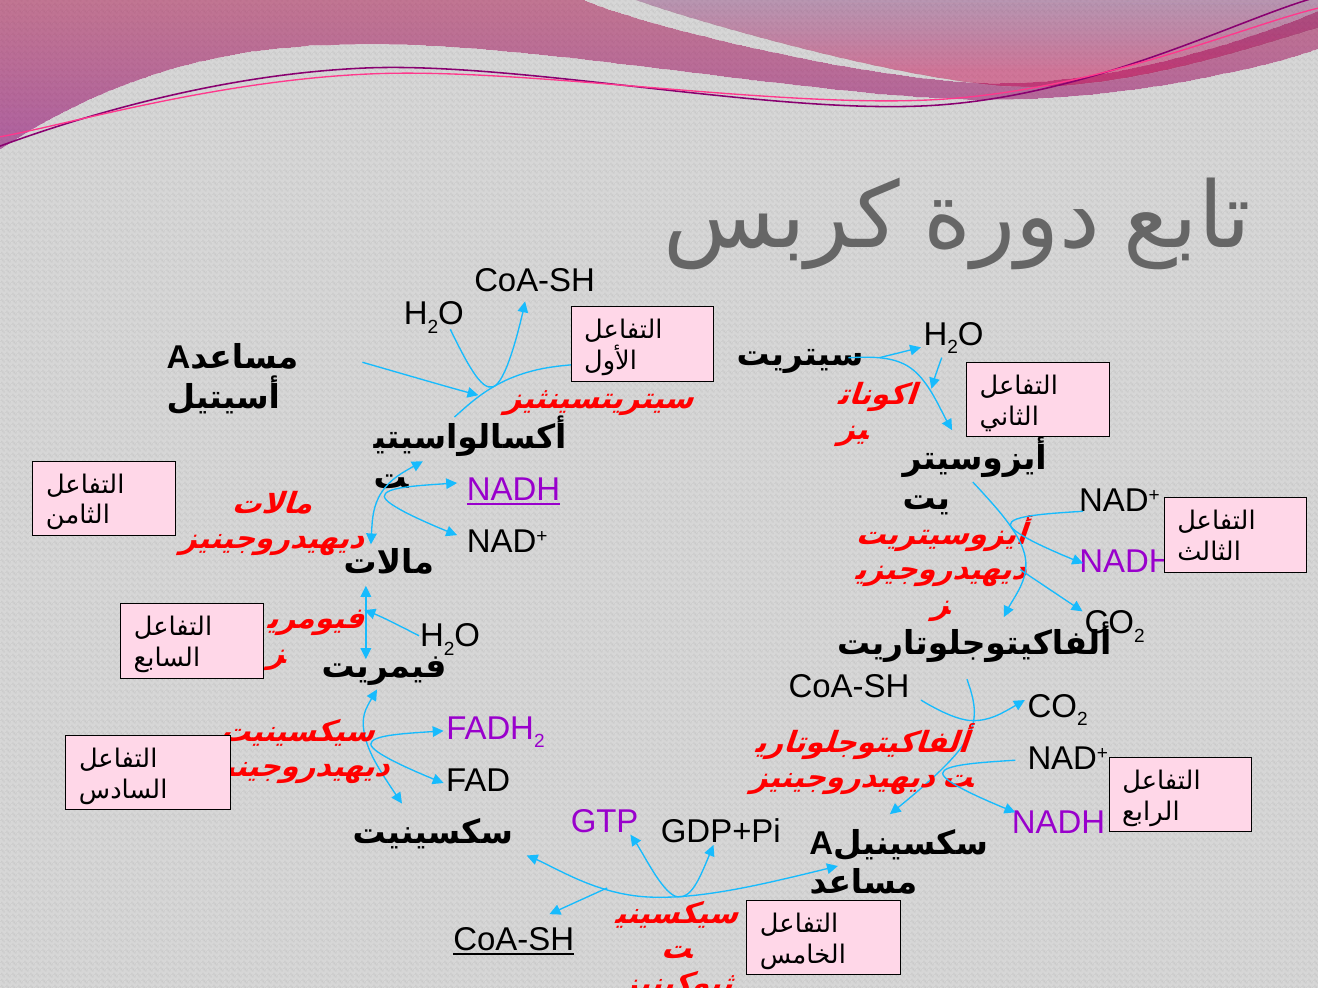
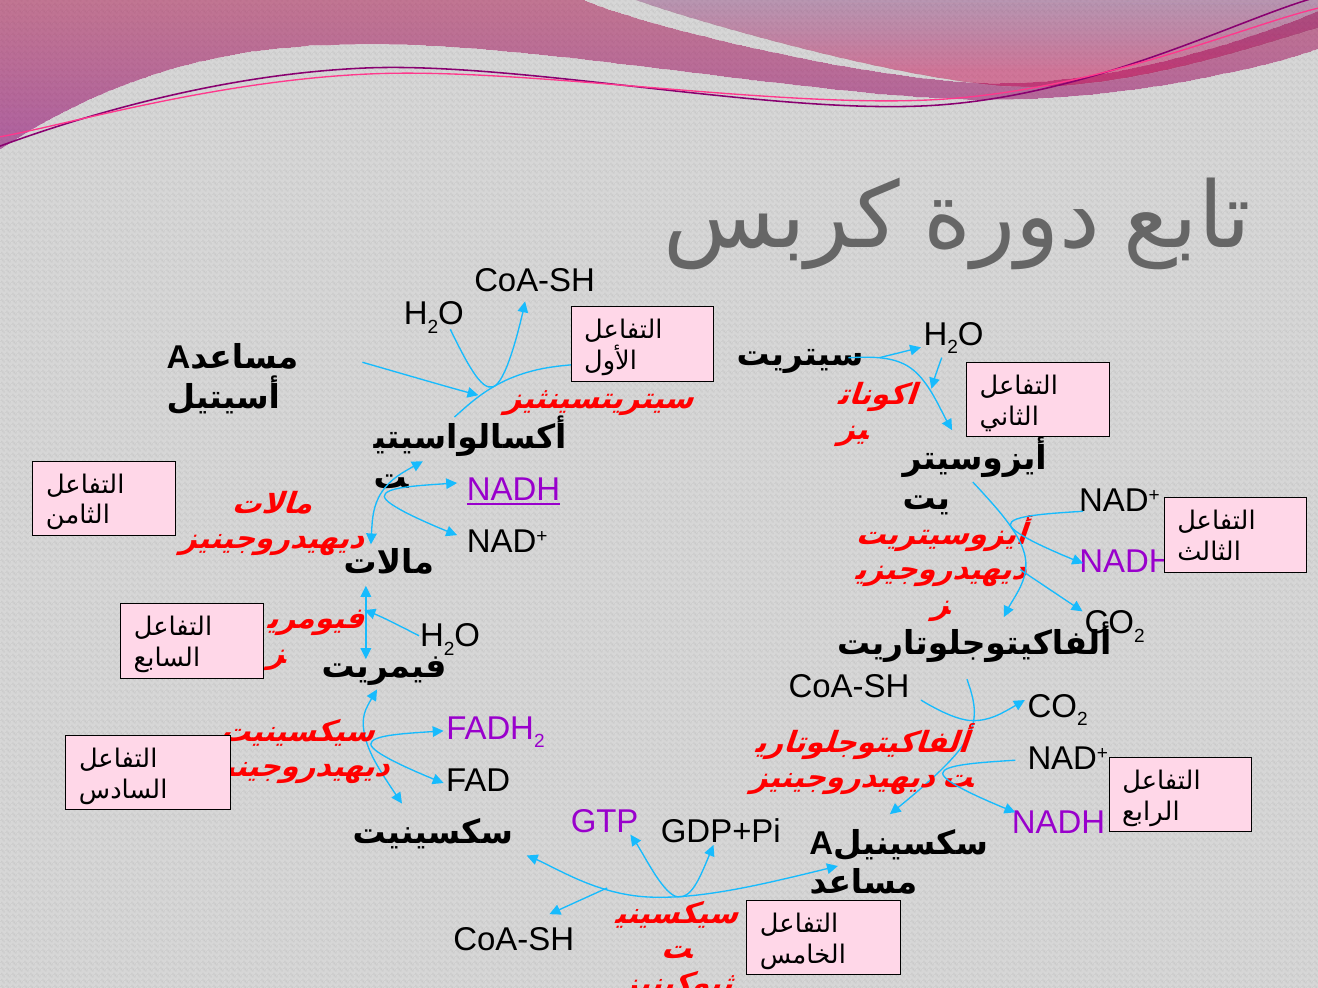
CoA-SH underline: present -> none (514, 940)
